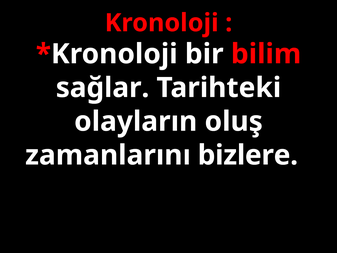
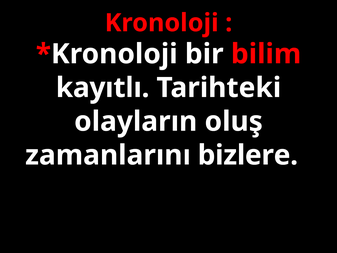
sağlar: sağlar -> kayıtlı (103, 88)
